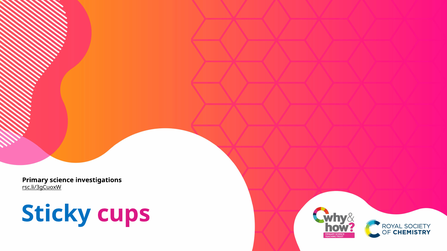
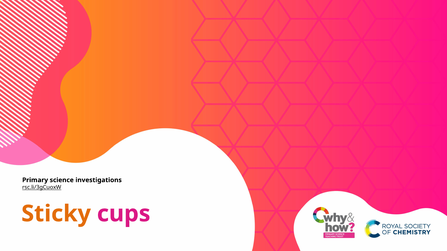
Sticky colour: blue -> orange (56, 214)
